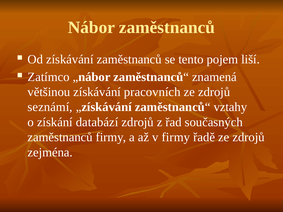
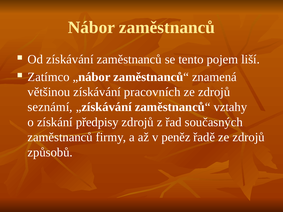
databází: databází -> předpisy (97, 122)
v firmy: firmy -> peněz (176, 137)
zejména: zejména -> způsobů (50, 152)
